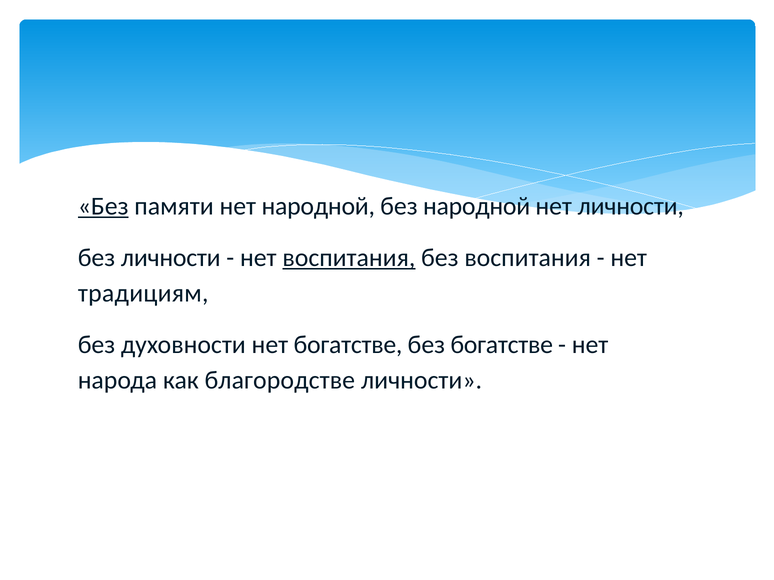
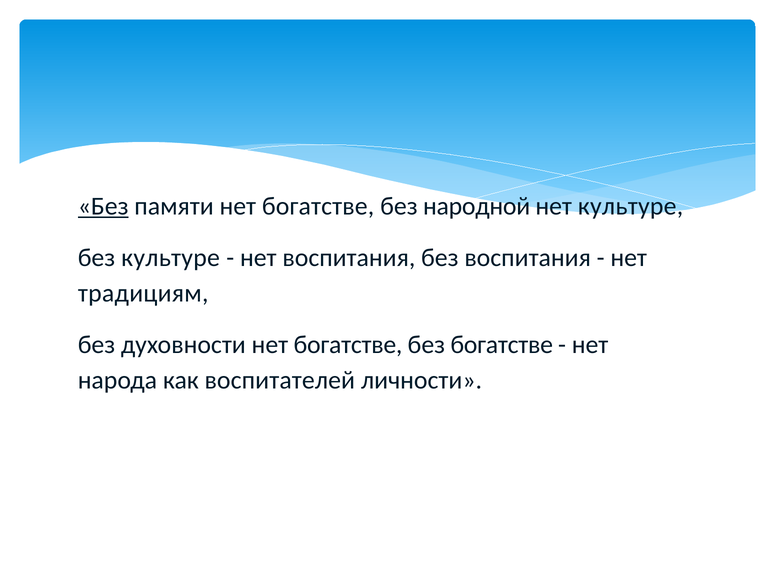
памяти нет народной: народной -> богатстве (318, 206)
нет личности: личности -> культуре (631, 206)
без личности: личности -> культуре (171, 258)
воспитания underline: present -> none (349, 258)
благородстве: благородстве -> воспитателей (280, 381)
